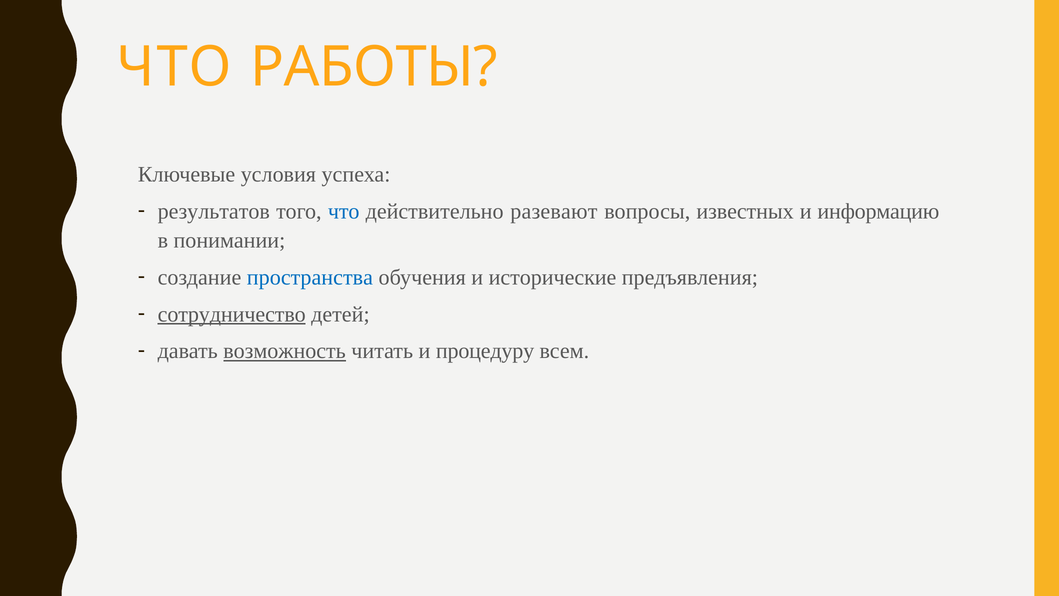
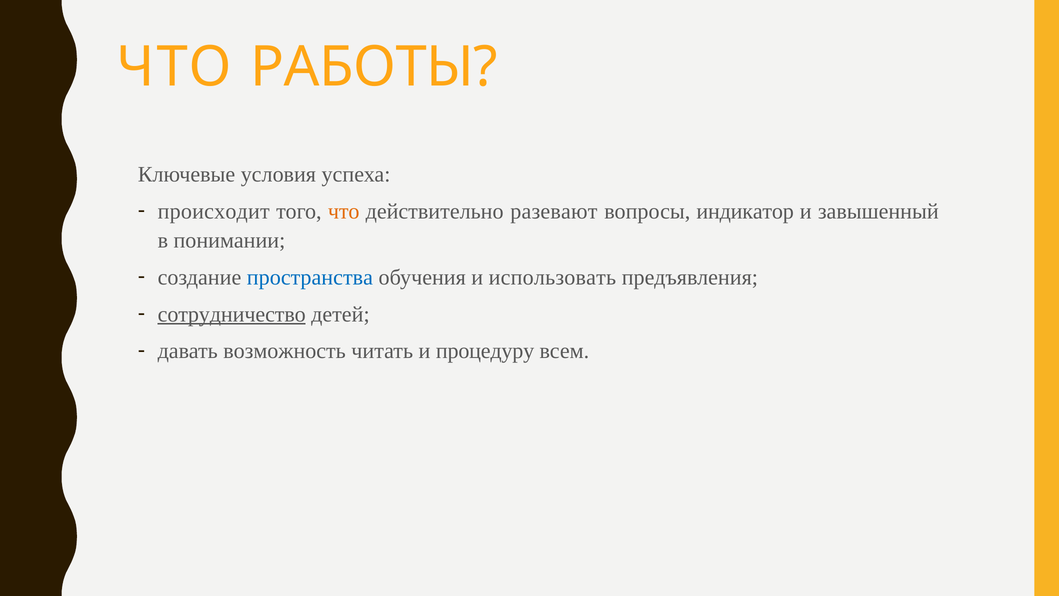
результатов: результатов -> происходит (214, 211)
что colour: blue -> orange (344, 211)
известных: известных -> индикатор (745, 211)
информацию: информацию -> завышенный (878, 211)
исторические: исторические -> использовать (552, 277)
возможность underline: present -> none (285, 351)
